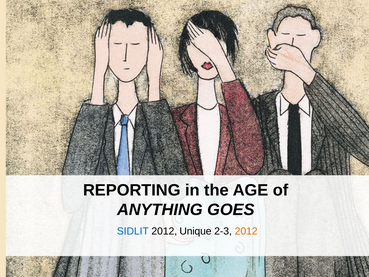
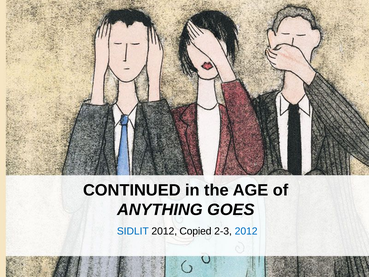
REPORTING: REPORTING -> CONTINUED (132, 190)
Unique: Unique -> Copied (195, 231)
2012 colour: orange -> blue (246, 231)
